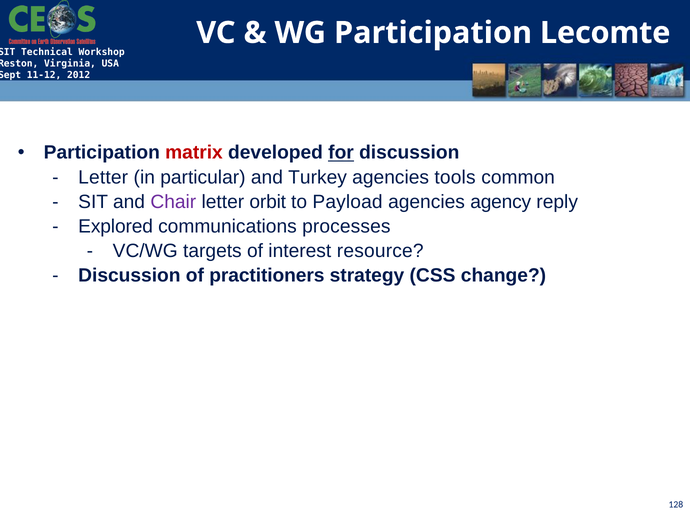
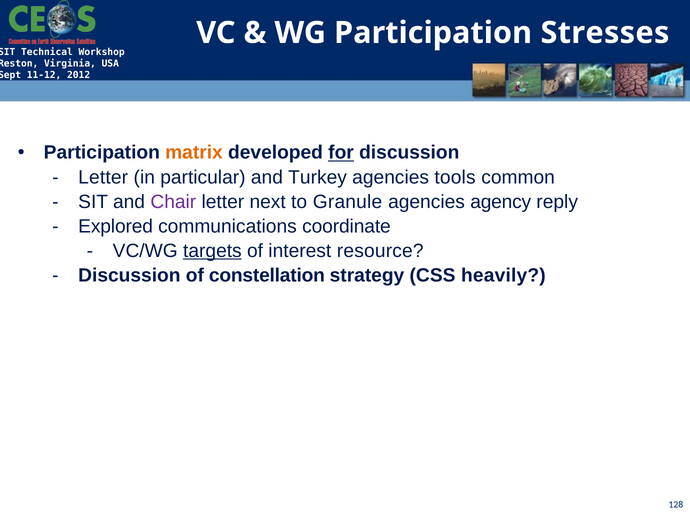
Lecomte: Lecomte -> Stresses (605, 33)
matrix colour: red -> orange (194, 153)
orbit: orbit -> next (268, 202)
Payload: Payload -> Granule (348, 202)
processes: processes -> coordinate (346, 226)
targets underline: none -> present (212, 251)
practitioners: practitioners -> constellation (267, 275)
change: change -> heavily (503, 275)
